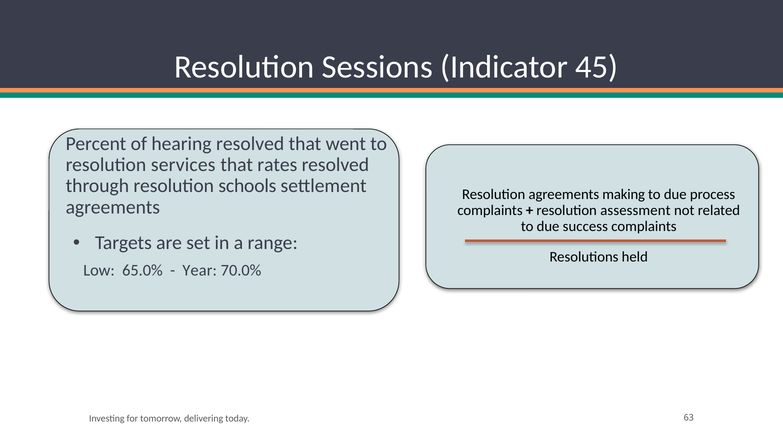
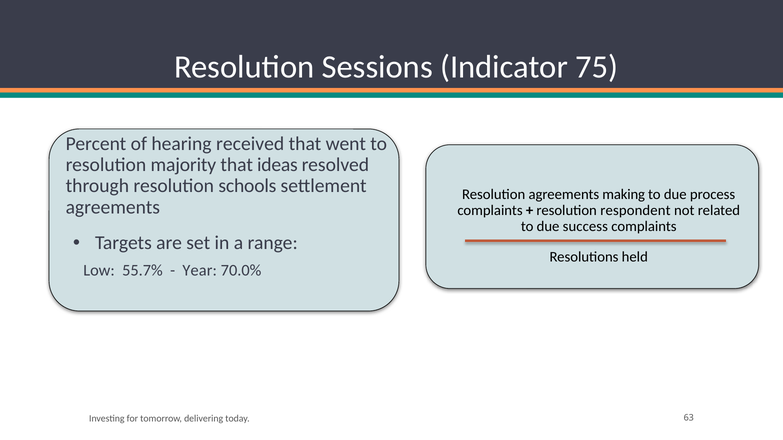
45: 45 -> 75 (597, 67)
hearing resolved: resolved -> received (250, 144)
services: services -> majority (183, 165)
rates: rates -> ideas (277, 165)
assessment: assessment -> respondent (635, 211)
65.0%: 65.0% -> 55.7% (142, 271)
